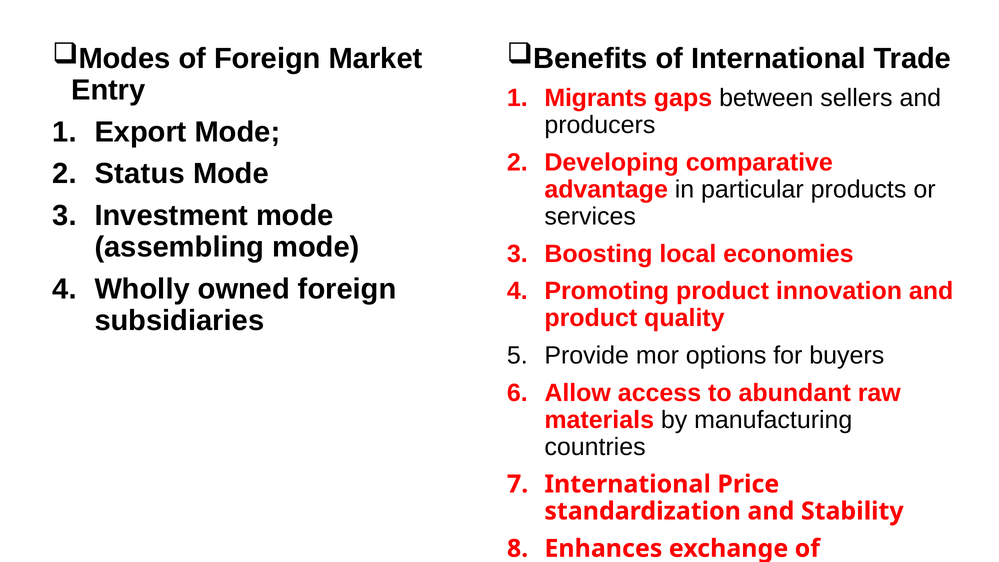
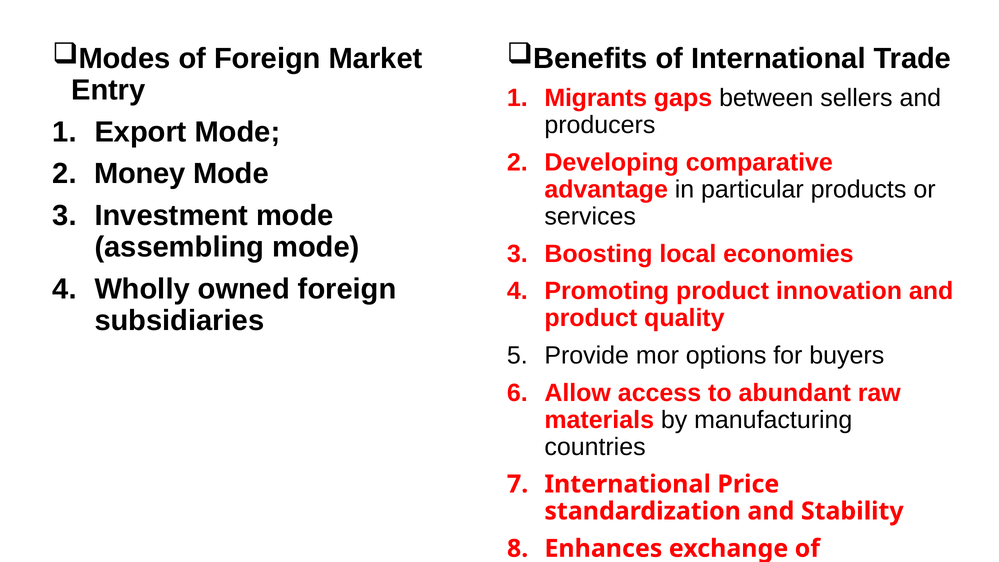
Status: Status -> Money (140, 174)
